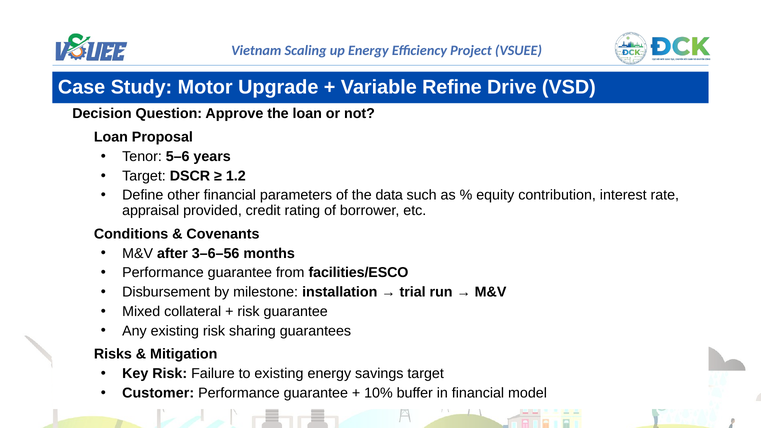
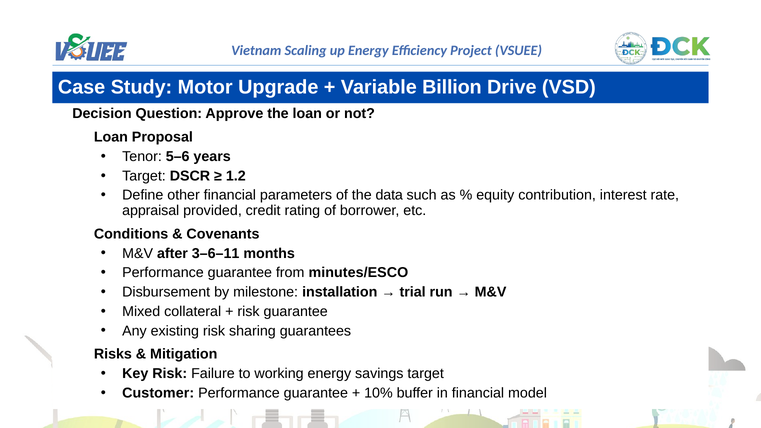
Refine: Refine -> Billion (452, 87)
3–6–56: 3–6–56 -> 3–6–11 (216, 253)
facilities/ESCO: facilities/ESCO -> minutes/ESCO (358, 273)
to existing: existing -> working (279, 374)
